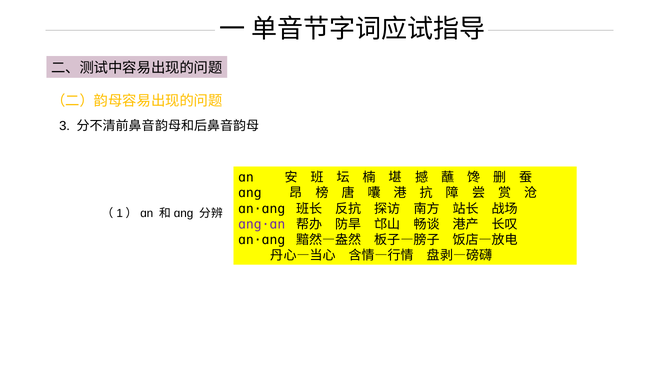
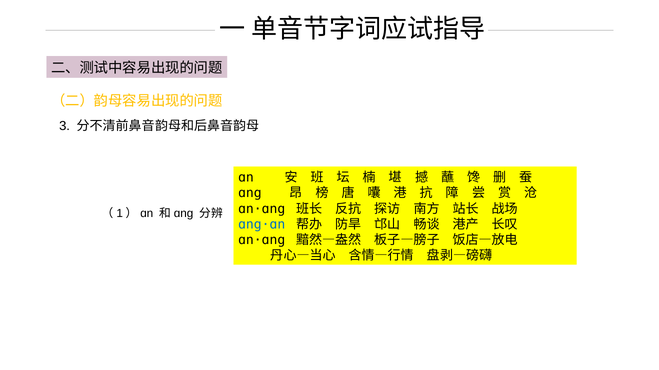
ɑng·ɑn colour: purple -> blue (262, 225)
